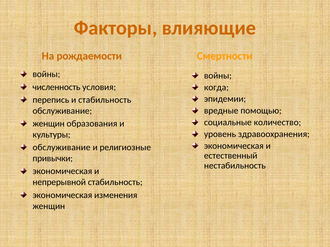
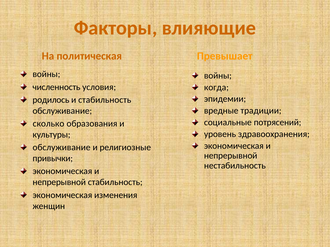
рождаемости: рождаемости -> политическая (89, 56)
Смертности: Смертности -> Превышает (225, 56)
перепись: перепись -> родилось (51, 100)
помощью: помощью -> традиции (261, 111)
количество: количество -> потрясений (277, 123)
женщин: женщин -> сколько (49, 124)
естественный: естественный -> непрерывной (231, 156)
